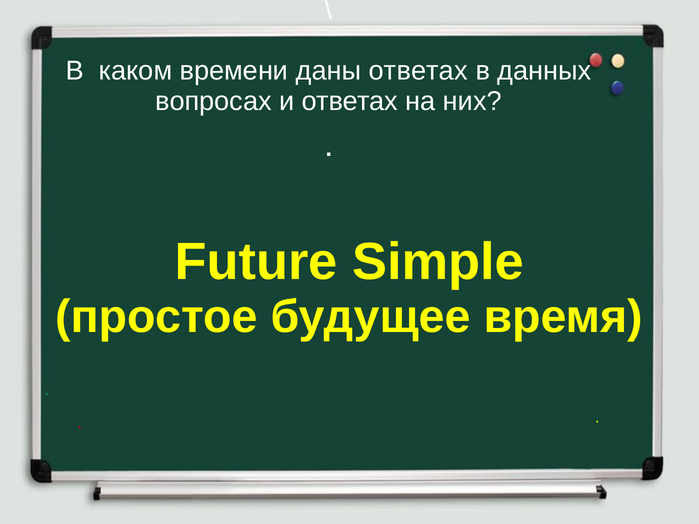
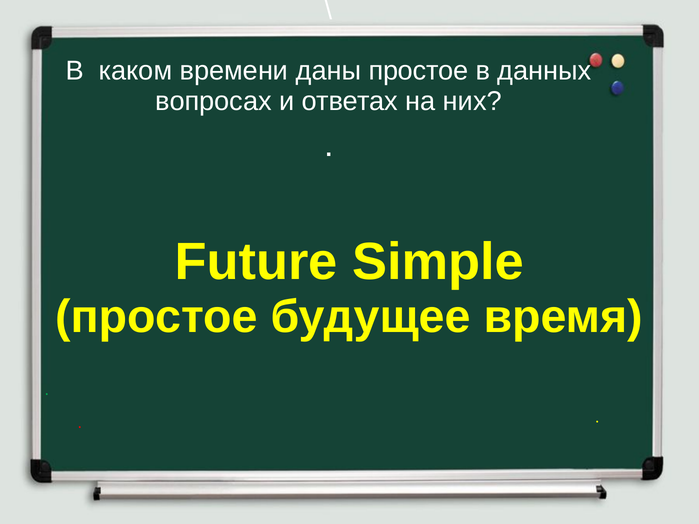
даны ответах: ответах -> простое (418, 71)
